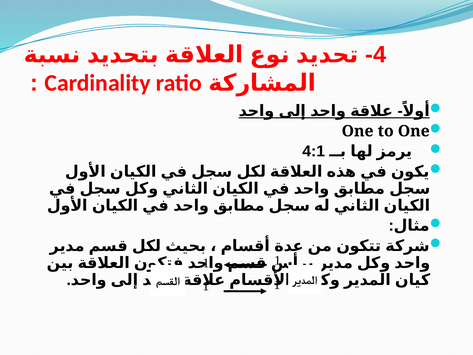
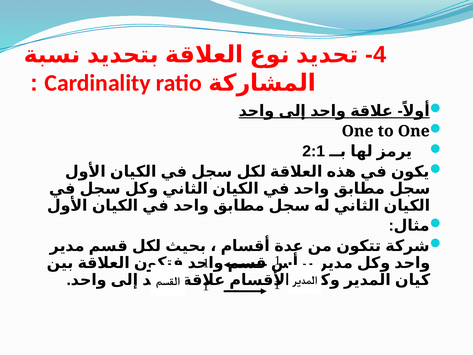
4:1: 4:1 -> 2:1 (314, 151)
